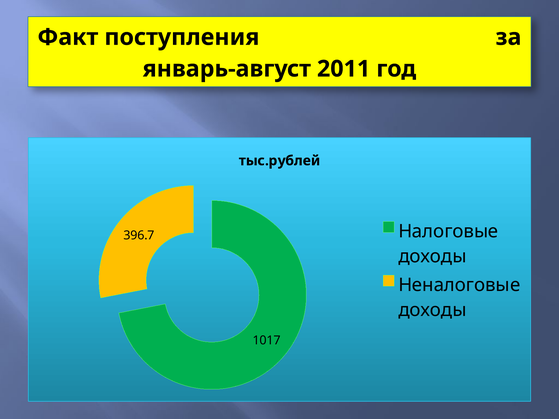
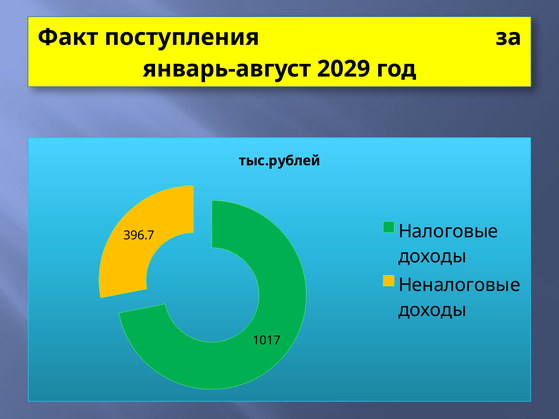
2011: 2011 -> 2029 (344, 69)
